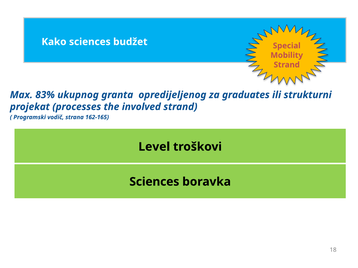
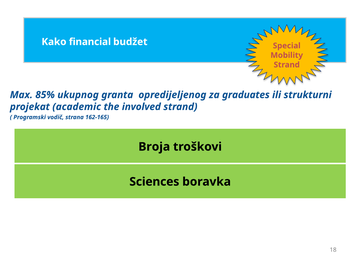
Kako sciences: sciences -> financial (90, 42)
83%: 83% -> 85% (45, 95)
processes: processes -> academic (77, 107)
Level: Level -> Broja (154, 147)
